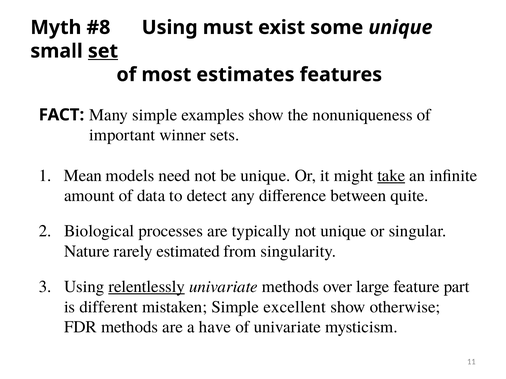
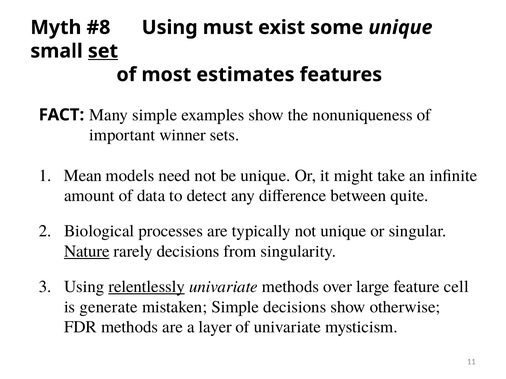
take underline: present -> none (391, 176)
Nature underline: none -> present (87, 252)
rarely estimated: estimated -> decisions (188, 252)
part: part -> cell (456, 287)
different: different -> generate (109, 307)
Simple excellent: excellent -> decisions (295, 307)
have: have -> layer (215, 327)
